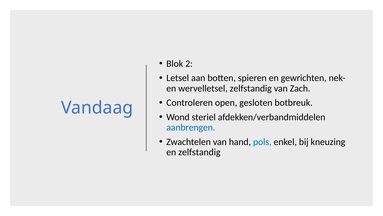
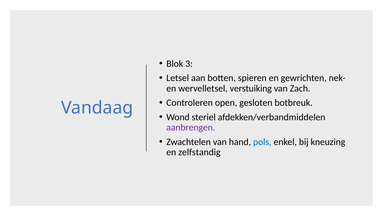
2: 2 -> 3 (189, 63)
wervelletsel zelfstandig: zelfstandig -> verstuiking (251, 88)
aanbrengen colour: blue -> purple (191, 127)
